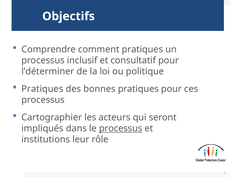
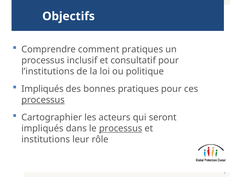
l’déterminer: l’déterminer -> l’institutions (48, 71)
Pratiques: Pratiques -> Impliqués (42, 89)
processus underline: none -> present (43, 100)
